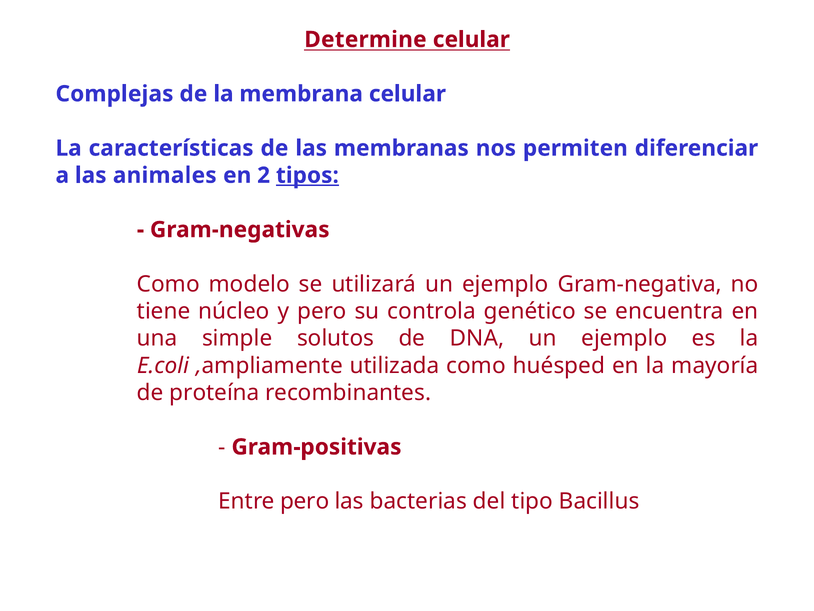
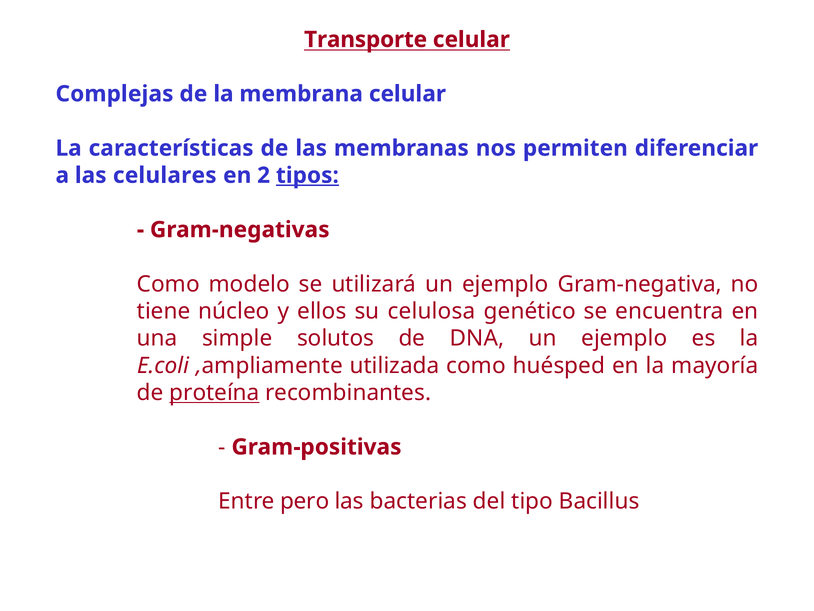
Determine: Determine -> Transporte (366, 40)
animales: animales -> celulares (165, 175)
y pero: pero -> ellos (322, 311)
controla: controla -> celulosa (432, 311)
proteína underline: none -> present (215, 392)
